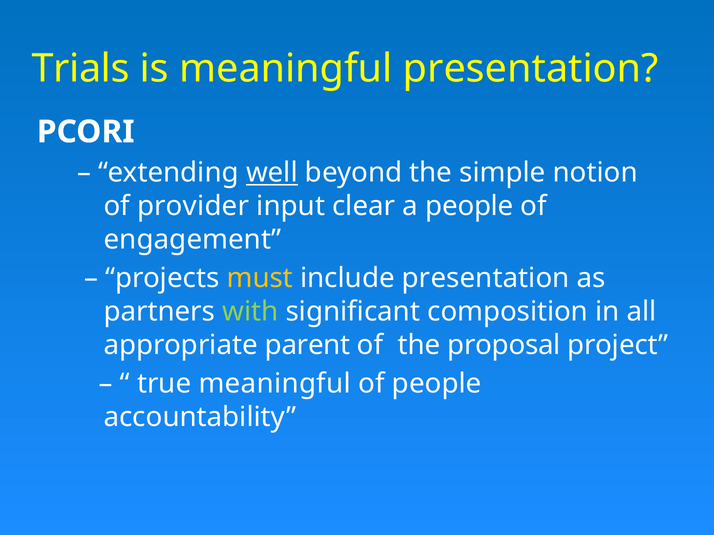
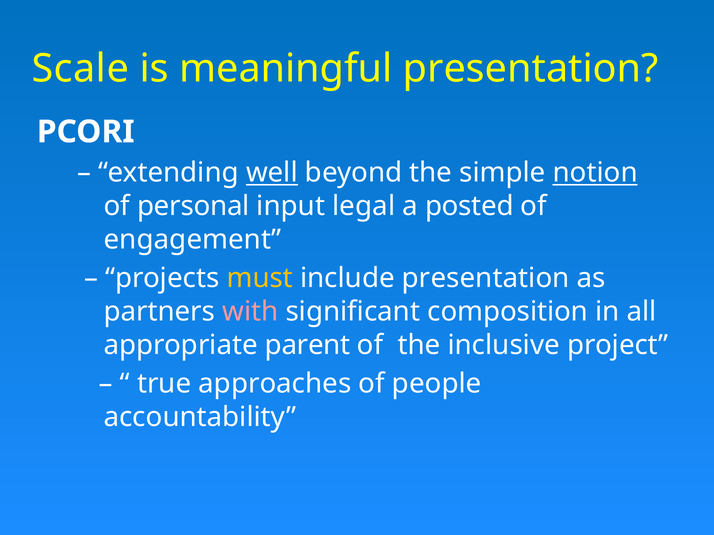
Trials: Trials -> Scale (80, 69)
notion underline: none -> present (595, 173)
provider: provider -> personal (193, 206)
clear: clear -> legal (364, 206)
a people: people -> posted (469, 206)
with colour: light green -> pink (250, 312)
proposal: proposal -> inclusive (504, 345)
true meaningful: meaningful -> approaches (275, 384)
